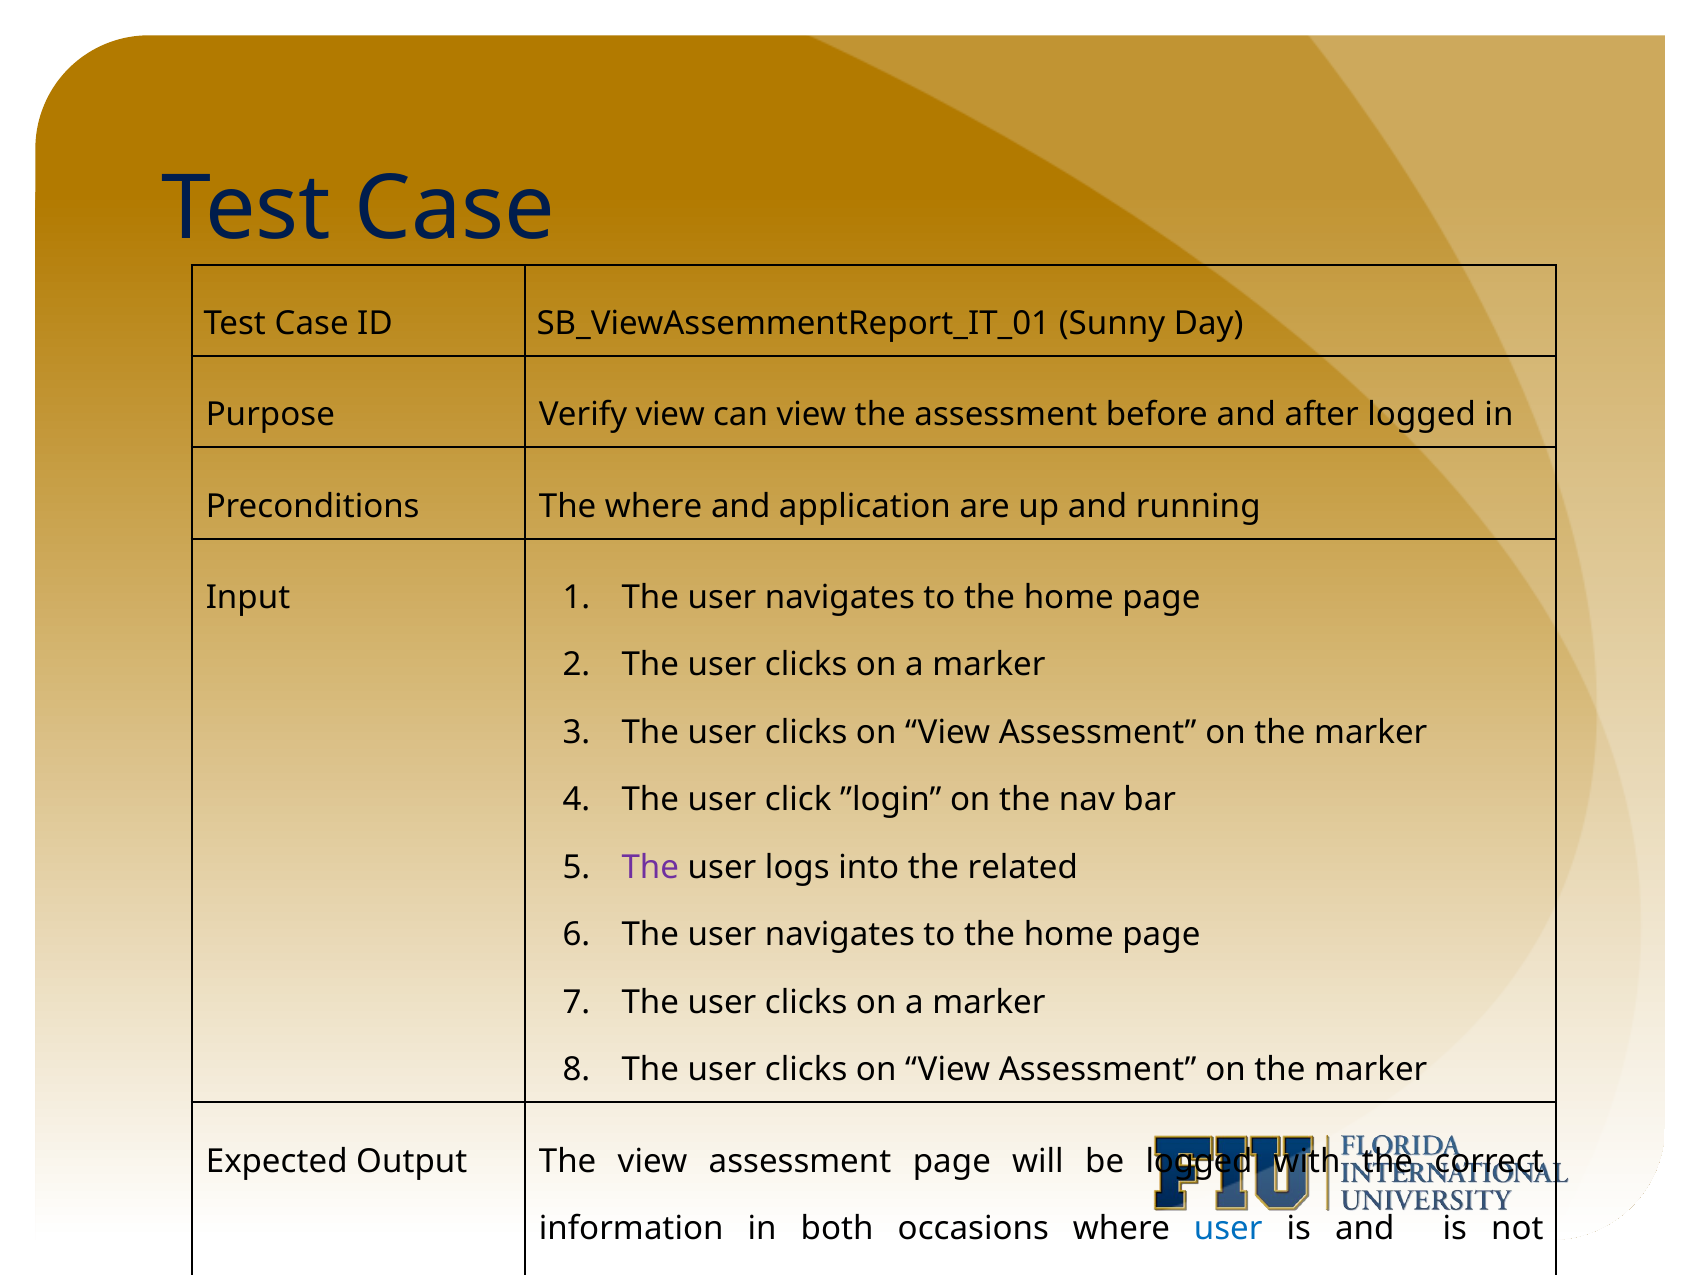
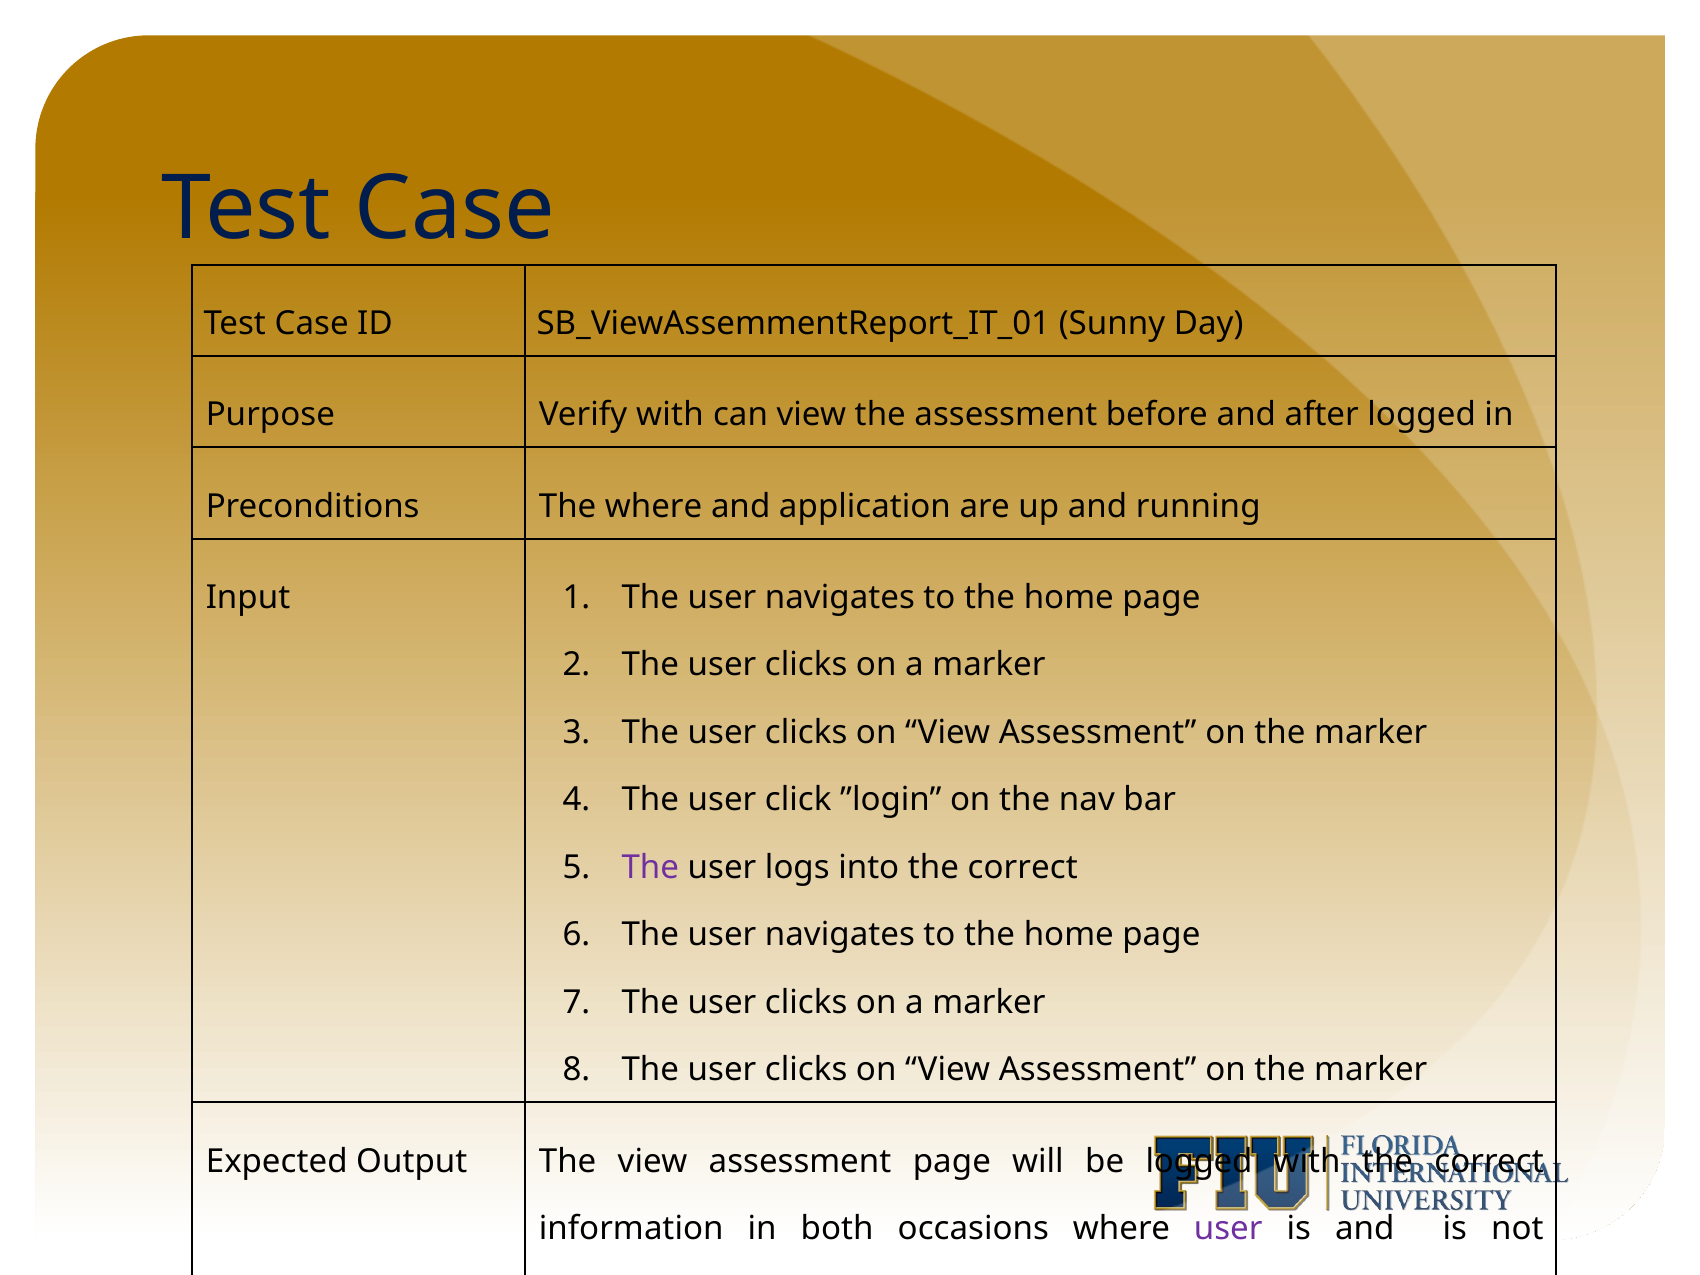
Verify view: view -> with (670, 415)
into the related: related -> correct (1023, 867)
user colour: blue -> purple (1228, 1229)
